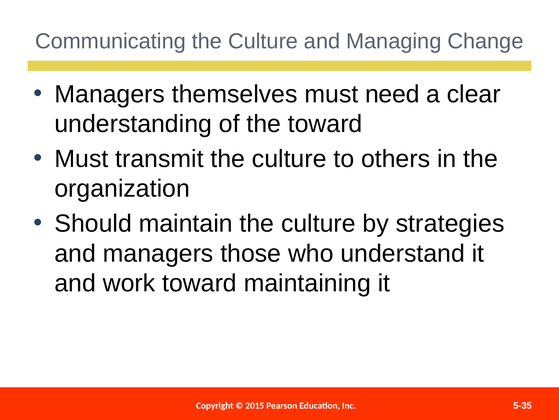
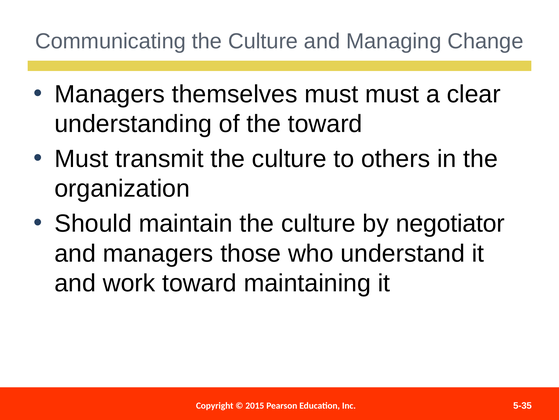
must need: need -> must (392, 94)
strategies: strategies -> negotiator (450, 223)
